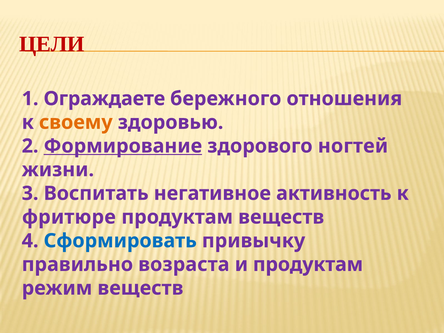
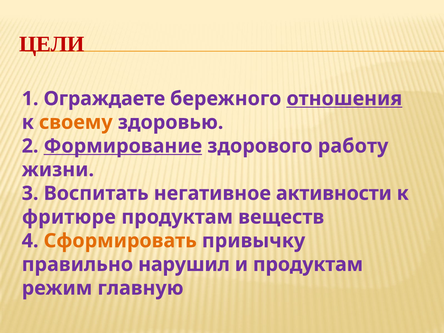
отношения underline: none -> present (344, 99)
ногтей: ногтей -> работу (353, 146)
активность: активность -> активности (334, 193)
Сформировать colour: blue -> orange (120, 241)
возраста: возраста -> нарушил (184, 264)
режим веществ: веществ -> главную (140, 288)
